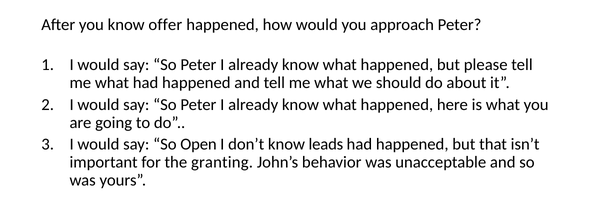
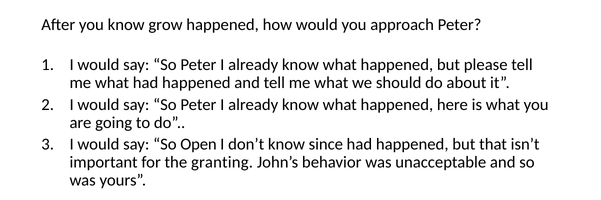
offer: offer -> grow (165, 25)
leads: leads -> since (326, 145)
